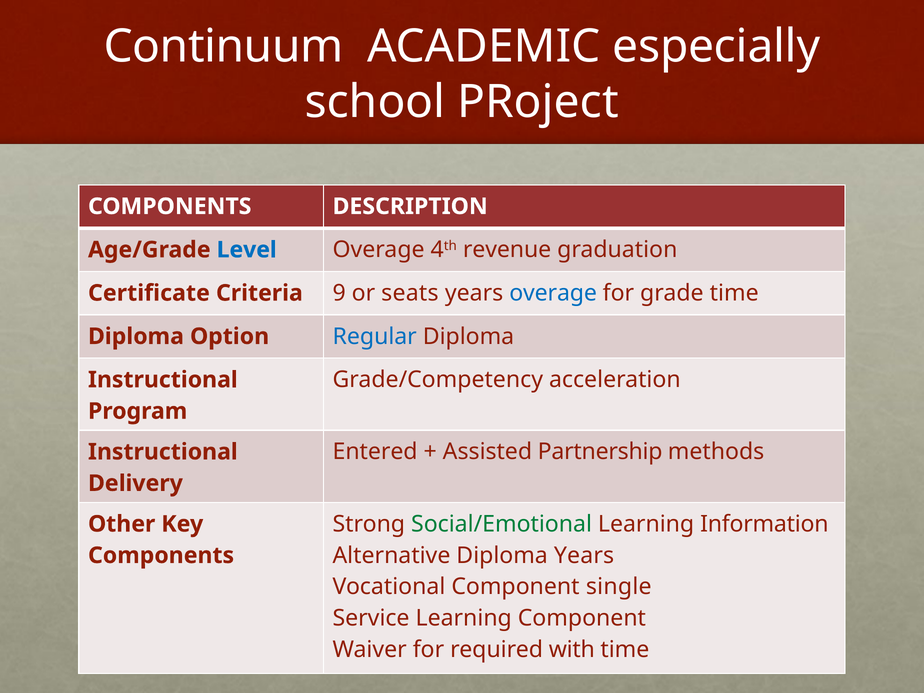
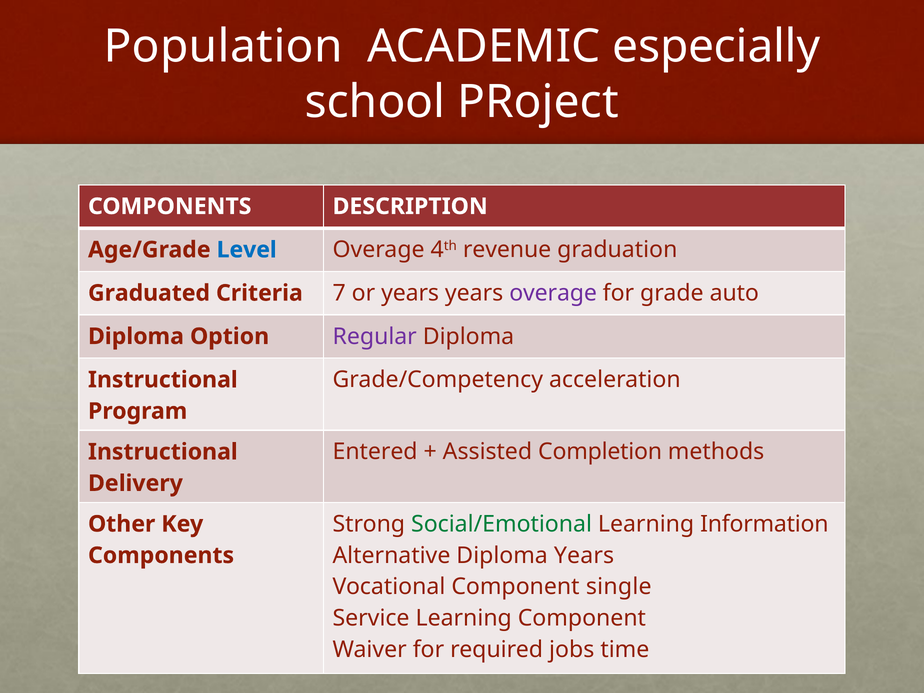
Continuum: Continuum -> Population (223, 47)
Certificate: Certificate -> Graduated (149, 293)
9: 9 -> 7 (339, 293)
or seats: seats -> years (410, 293)
overage colour: blue -> purple (553, 293)
grade time: time -> auto (734, 293)
Regular colour: blue -> purple (375, 336)
Partnership: Partnership -> Completion (600, 452)
with: with -> jobs (572, 650)
